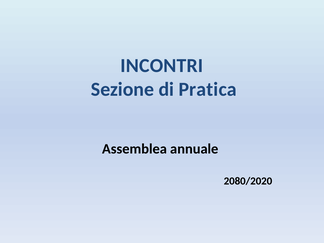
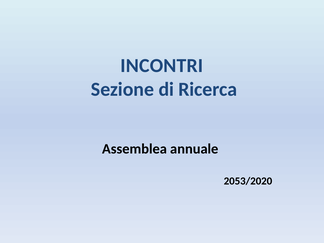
Pratica: Pratica -> Ricerca (208, 89)
2080/2020: 2080/2020 -> 2053/2020 (248, 181)
